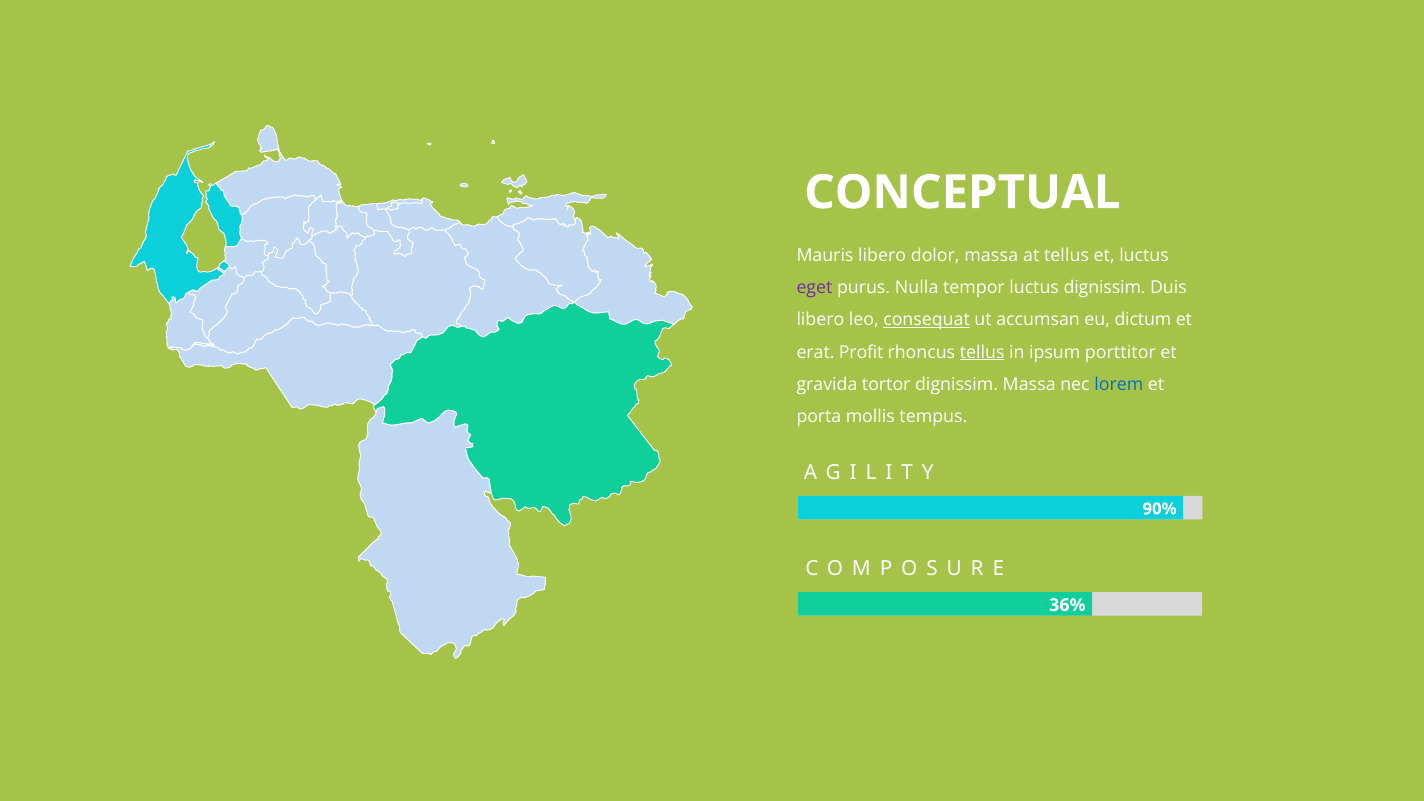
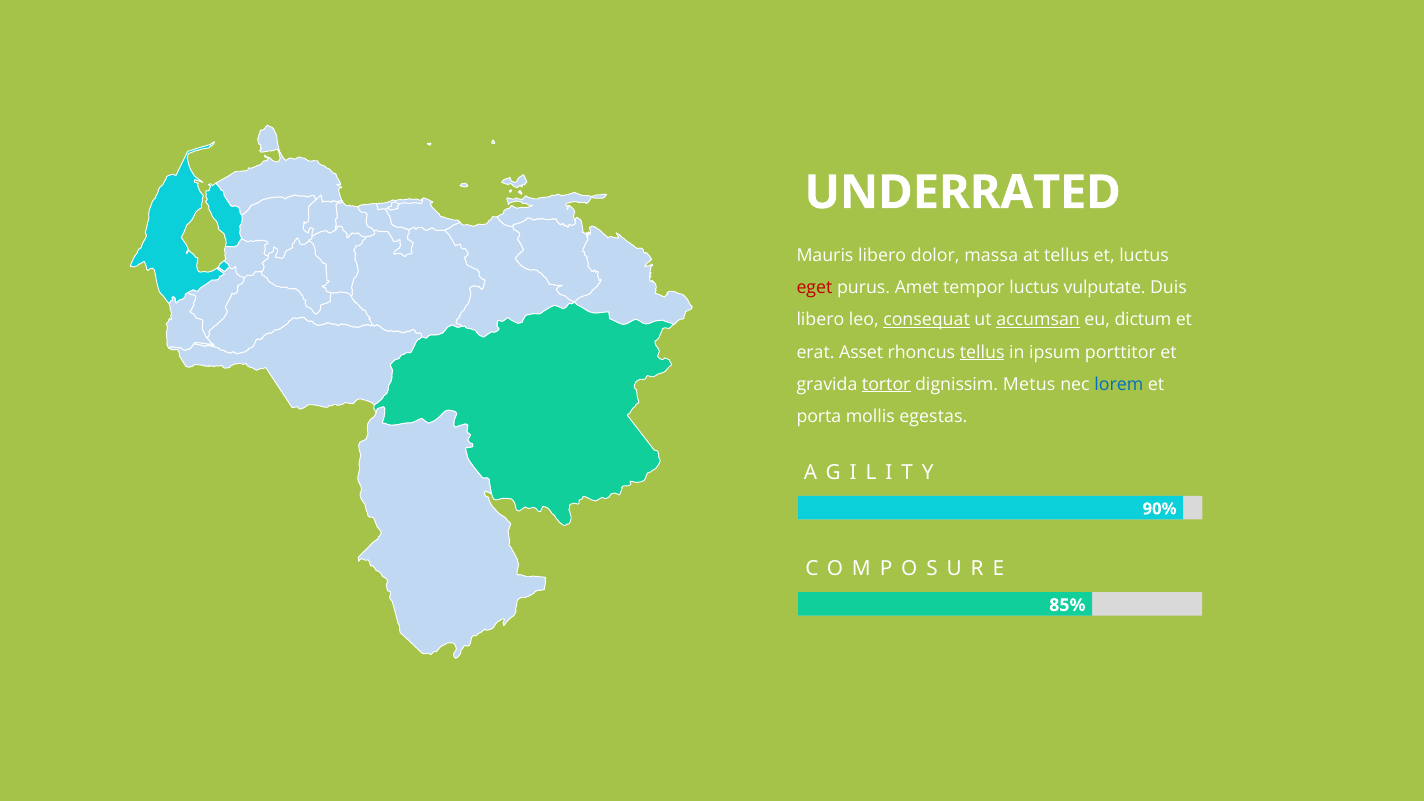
CONCEPTUAL: CONCEPTUAL -> UNDERRATED (963, 193)
eget colour: purple -> red (814, 288)
Nulla: Nulla -> Amet (917, 288)
luctus dignissim: dignissim -> vulputate (1105, 288)
accumsan underline: none -> present (1038, 320)
Profit: Profit -> Asset (861, 352)
tortor underline: none -> present (886, 384)
dignissim Massa: Massa -> Metus (1029, 384)
tempus: tempus -> egestas (933, 416)
36%: 36% -> 85% (1067, 605)
